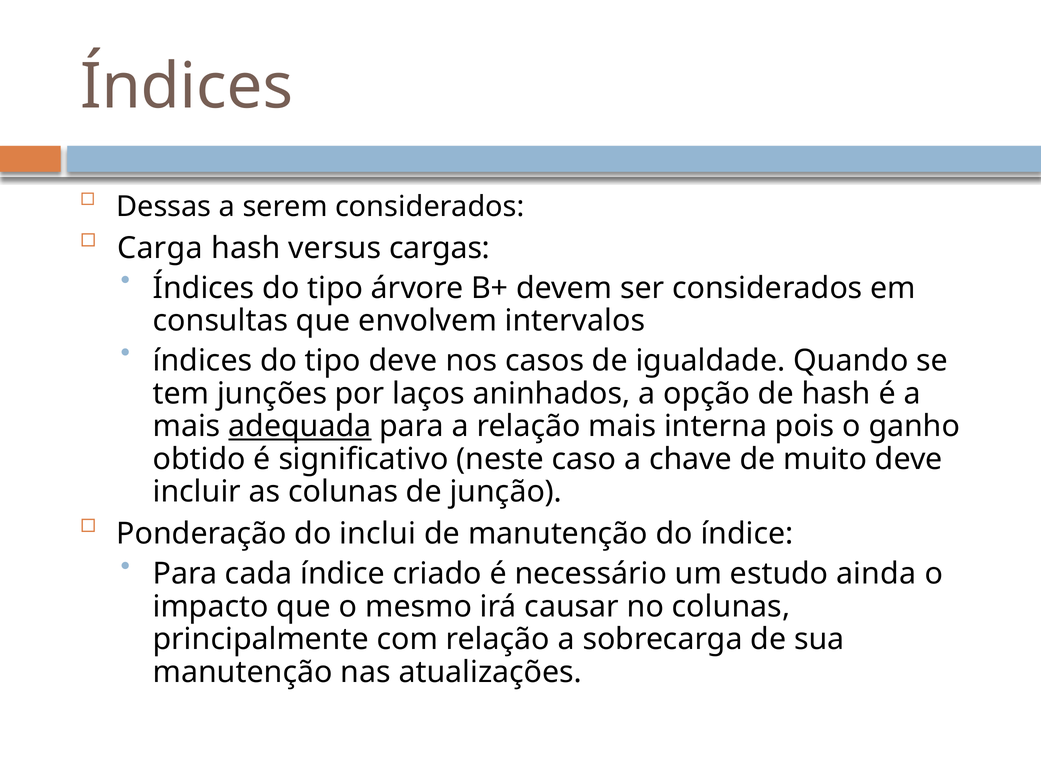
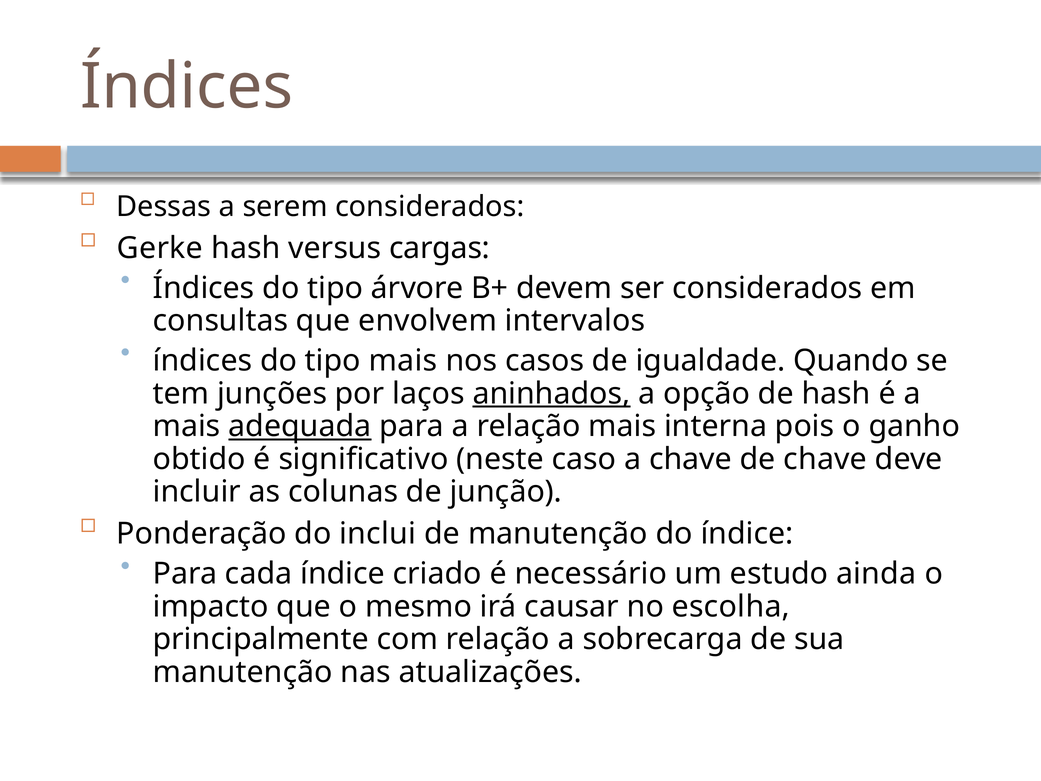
Carga: Carga -> Gerke (160, 248)
tipo deve: deve -> mais (403, 361)
aninhados underline: none -> present (551, 393)
de muito: muito -> chave (825, 459)
no colunas: colunas -> escolha (731, 606)
